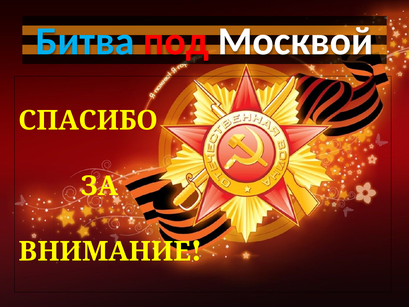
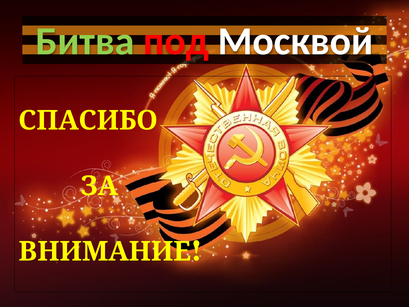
Битва colour: light blue -> light green (85, 41)
